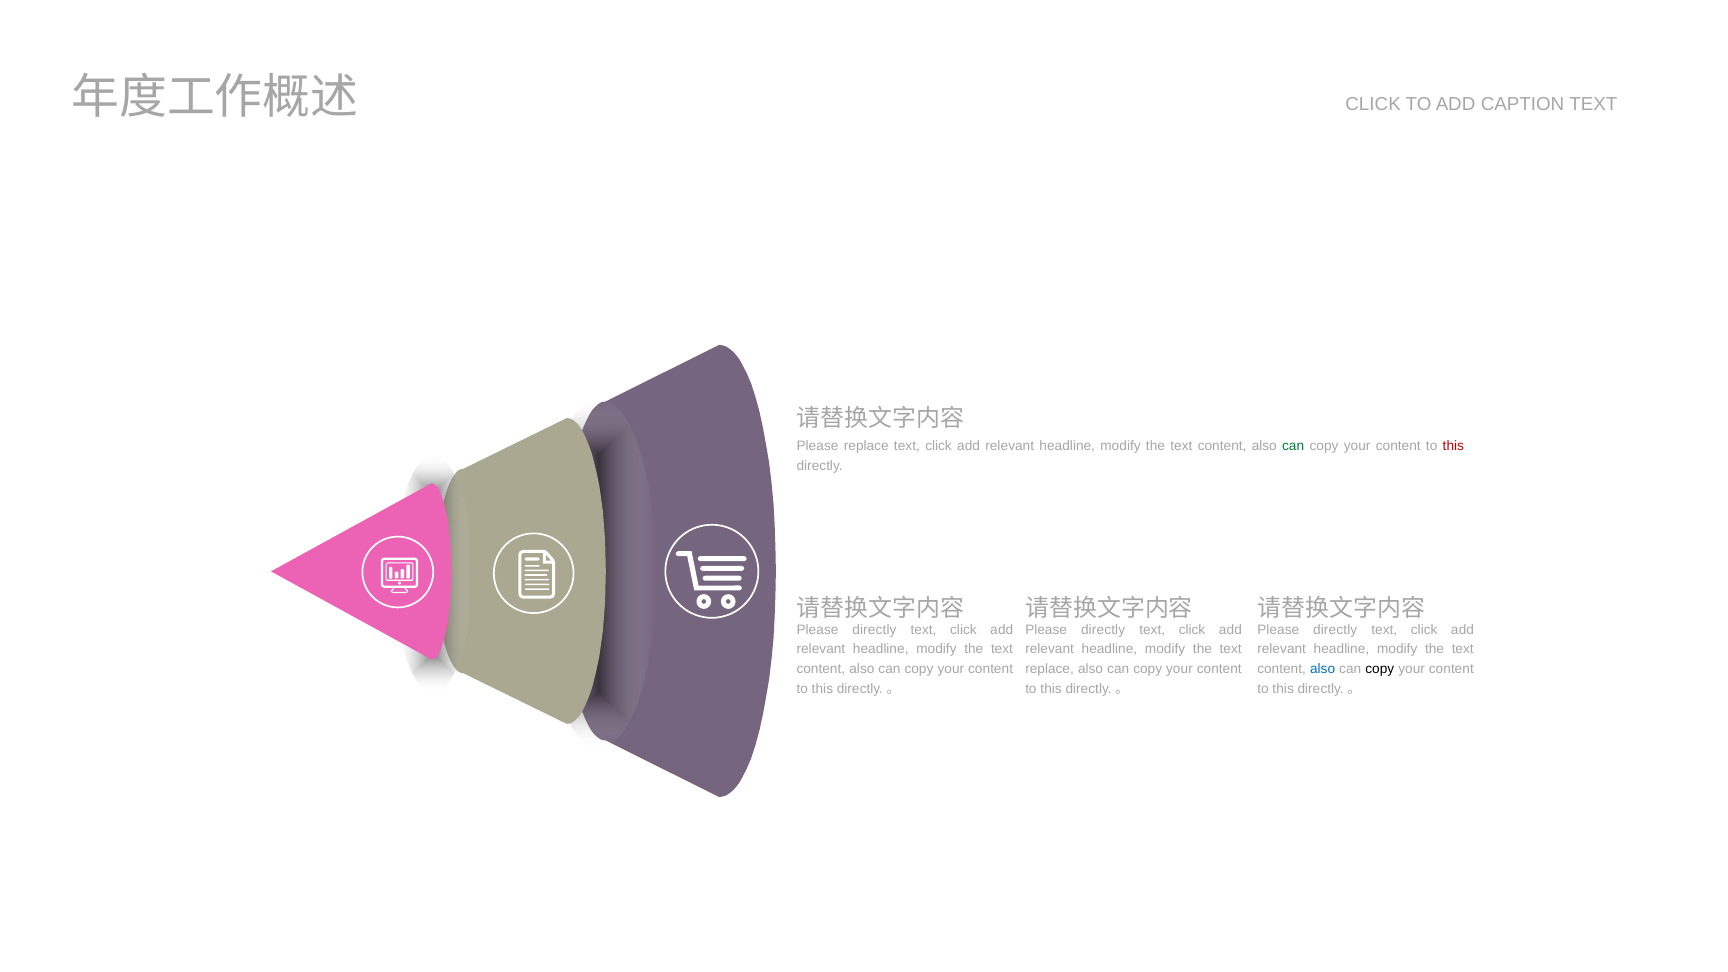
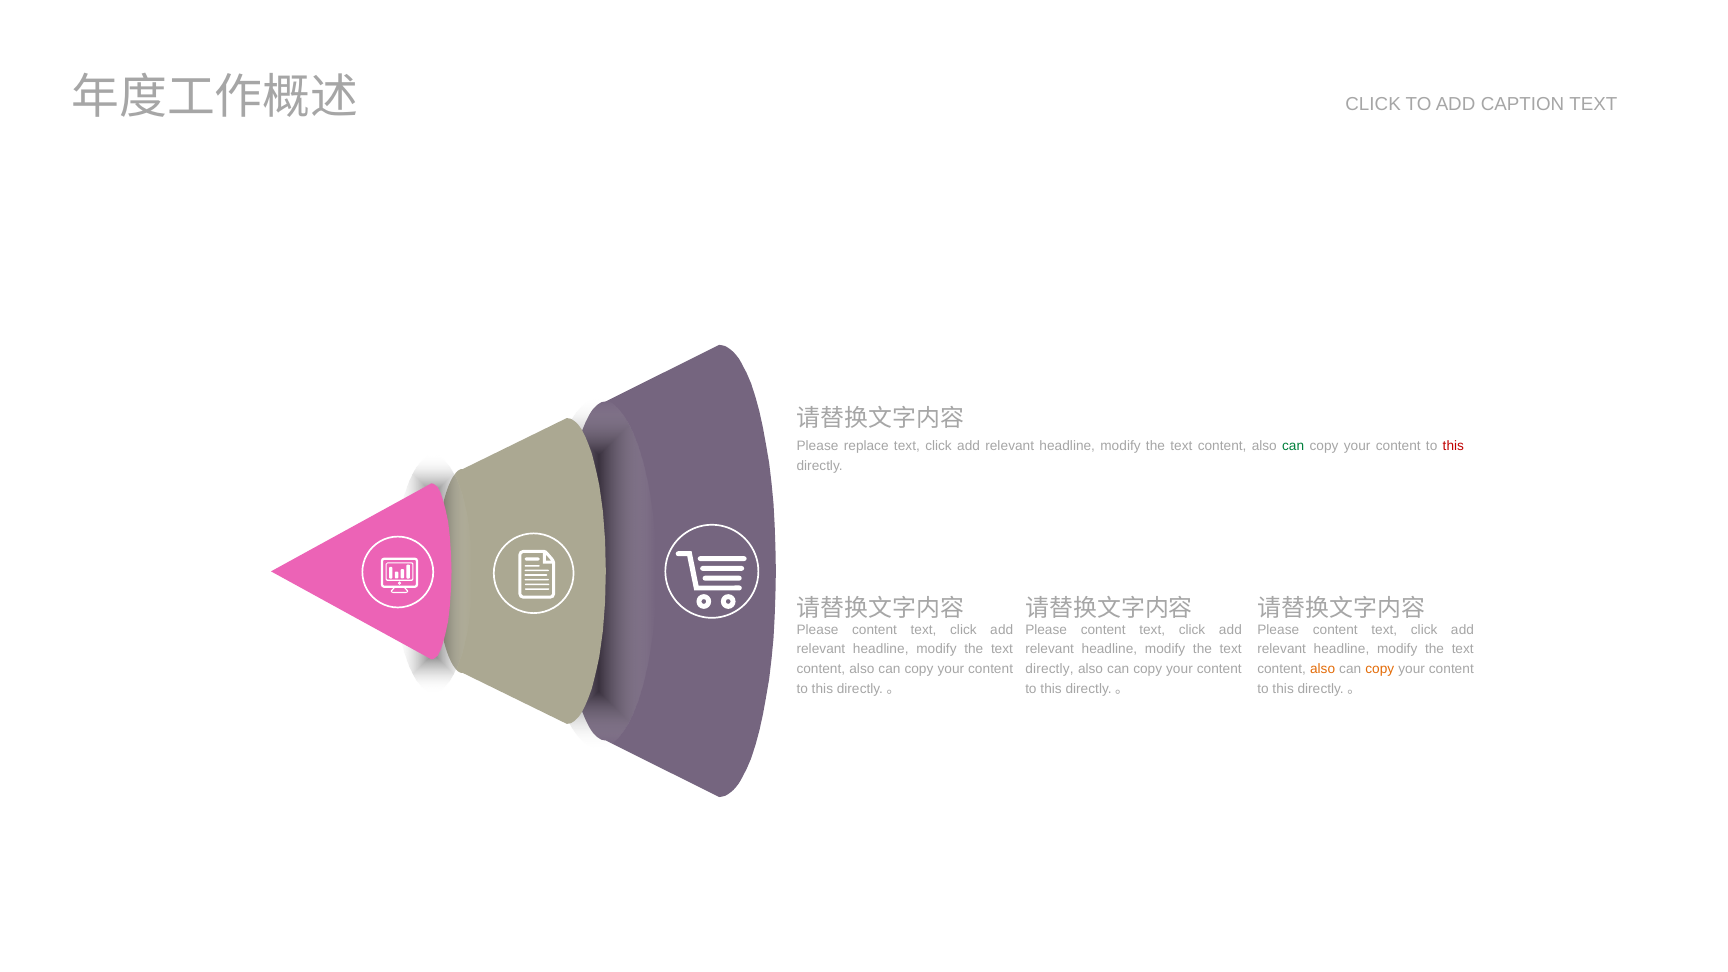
directly: directly -> content (874, 630)
directly: directly -> content (1103, 630)
directly: directly -> content (1335, 630)
replace: replace -> directly (1050, 669)
also colour: blue -> orange (1323, 669)
copy colour: black -> orange (1380, 669)
